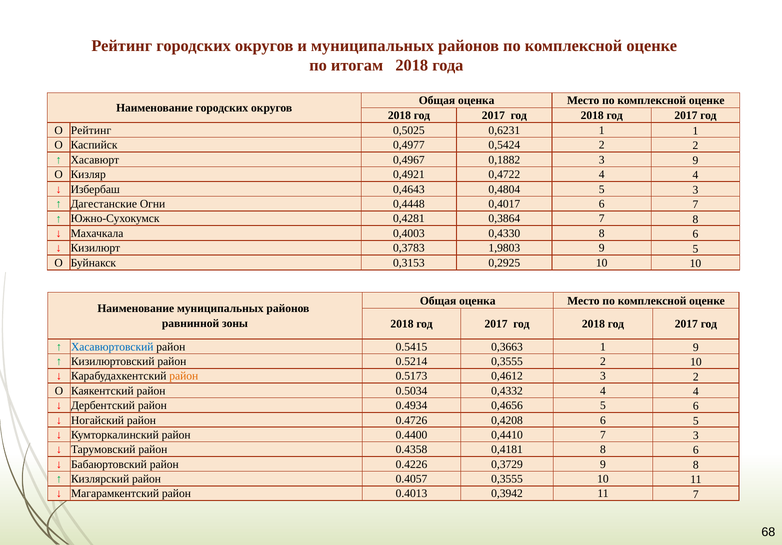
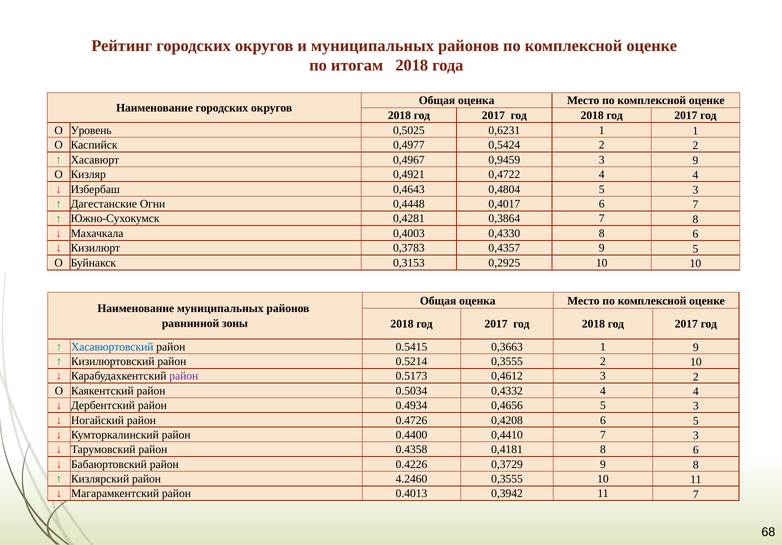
О Рейтинг: Рейтинг -> Уровень (91, 130)
0,1882: 0,1882 -> 0,9459 (504, 160)
1,9803: 1,9803 -> 0,4357 (504, 248)
район colour: orange -> purple (184, 376)
0,4656 5 6: 6 -> 3 (696, 406)
0.4057: 0.4057 -> 4.2460 (412, 479)
